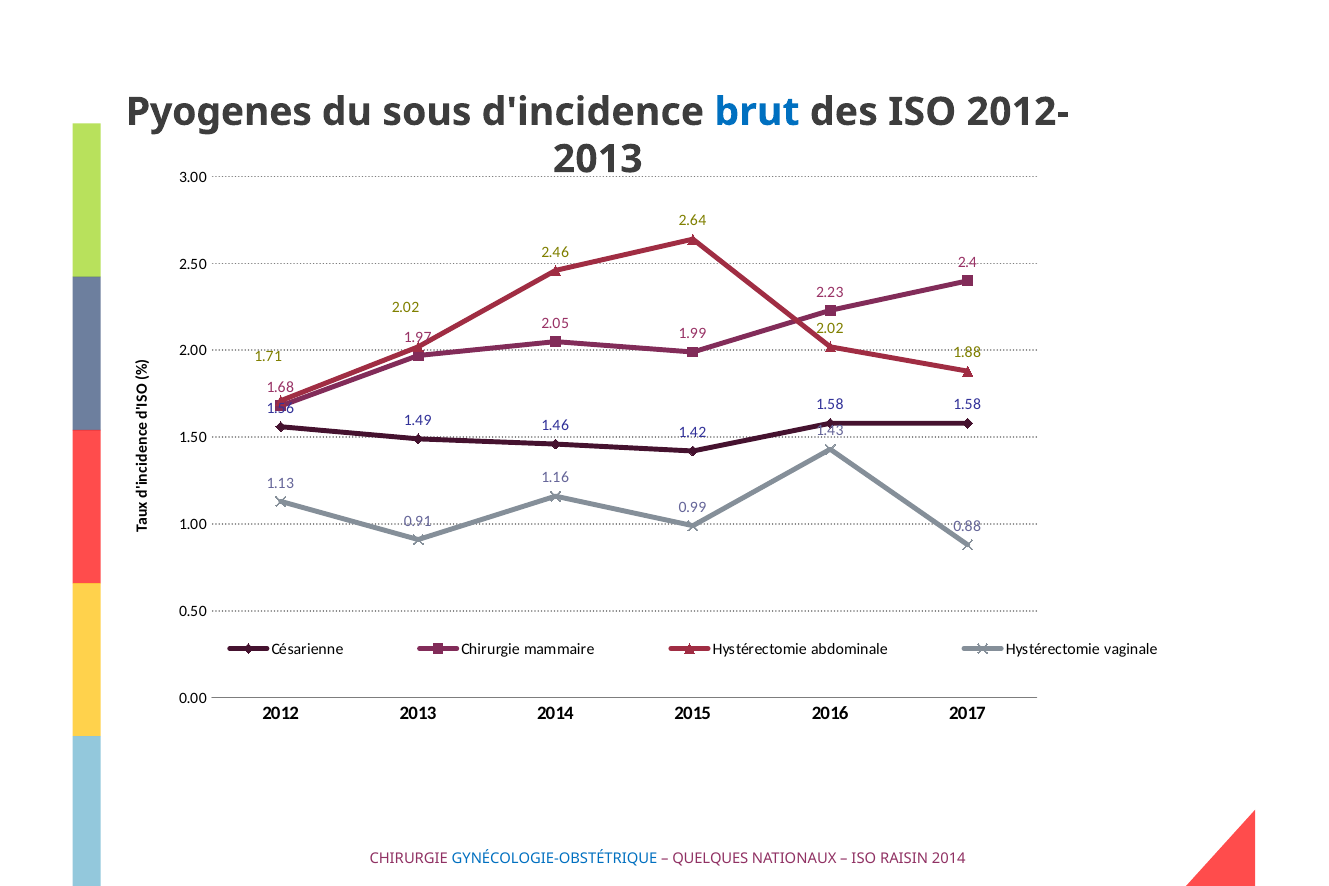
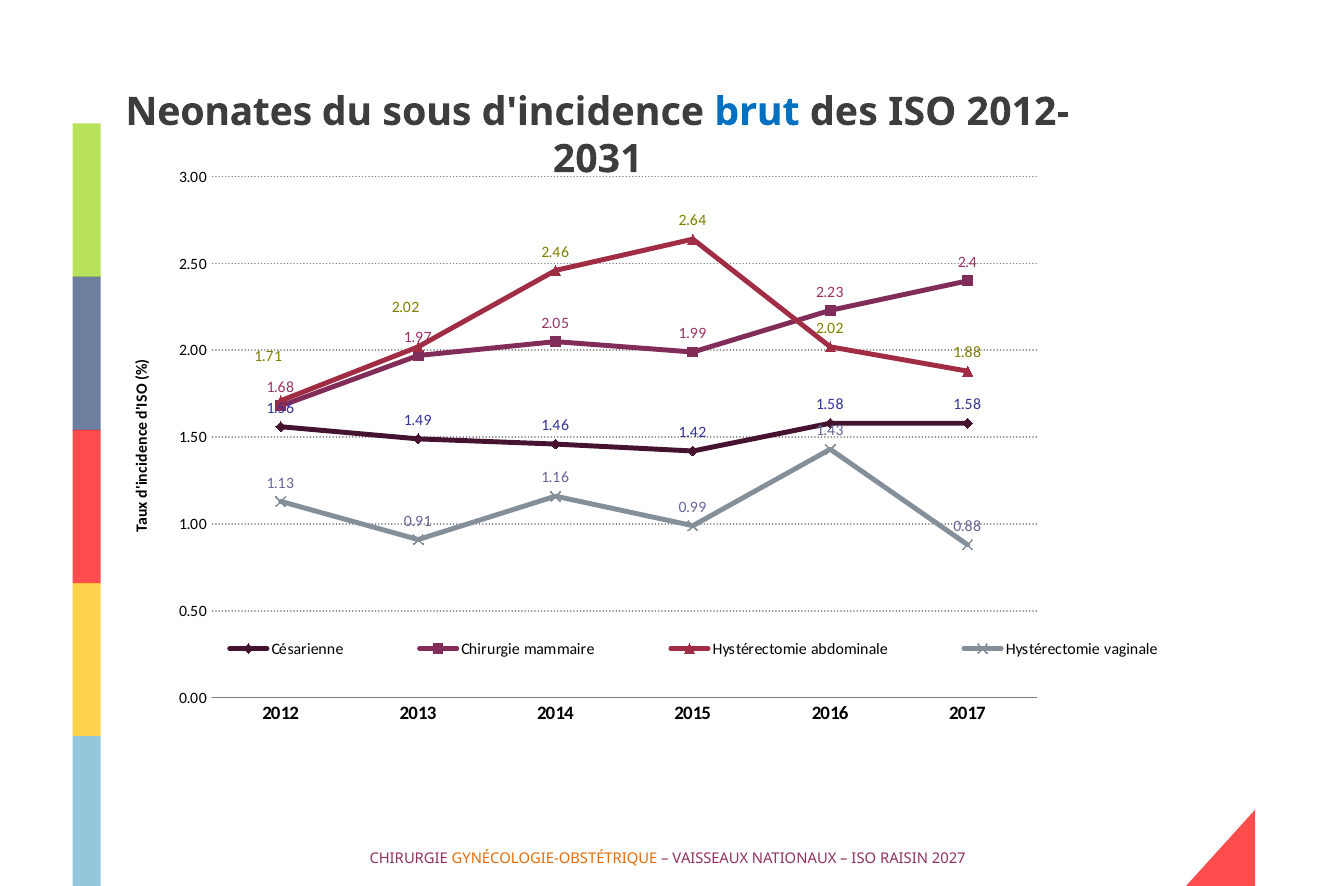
Pyogenes: Pyogenes -> Neonates (219, 112)
2013: 2013 -> 2031 (598, 159)
GYNÉCOLOGIE-OBSTÉTRIQUE colour: blue -> orange (555, 858)
QUELQUES: QUELQUES -> VAISSEAUX (710, 858)
RAISIN 2014: 2014 -> 2027 (949, 858)
